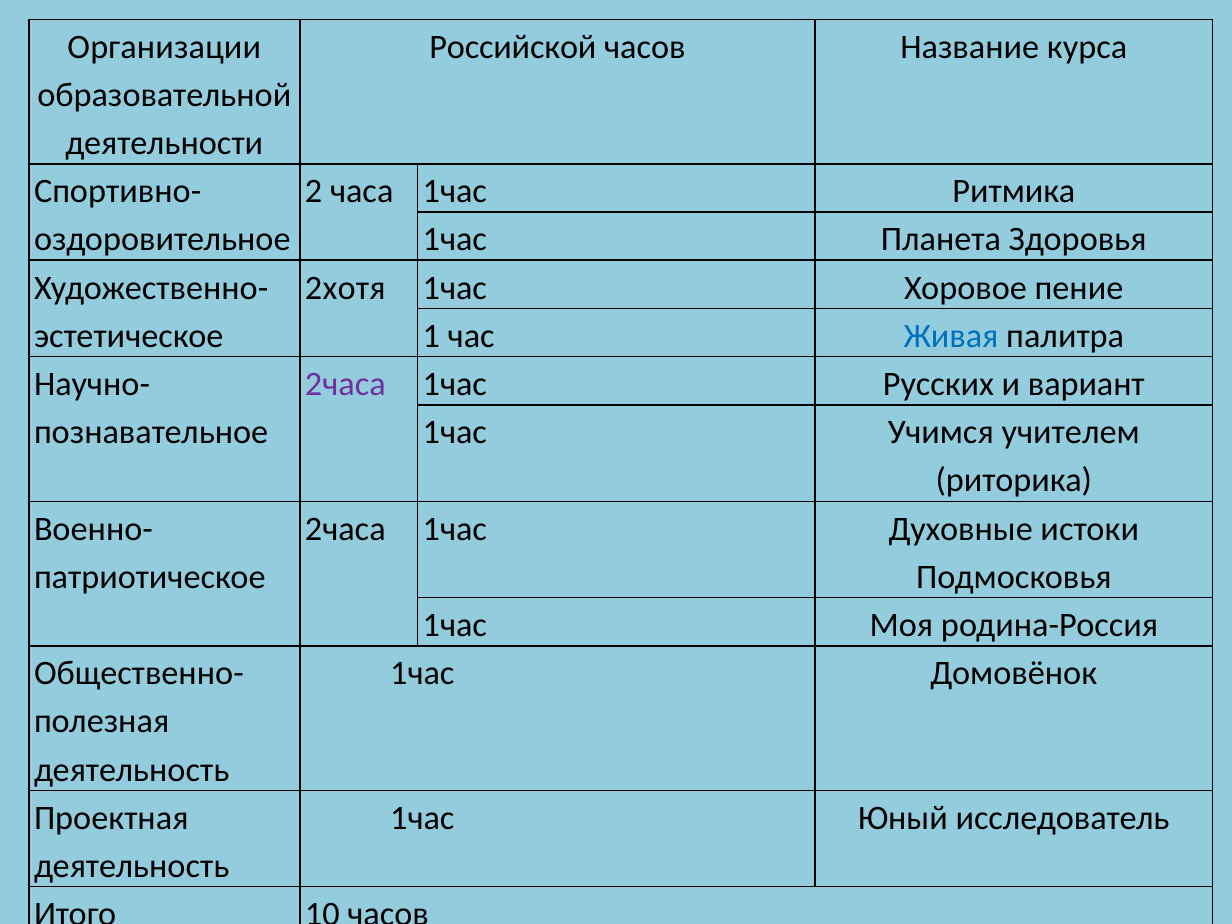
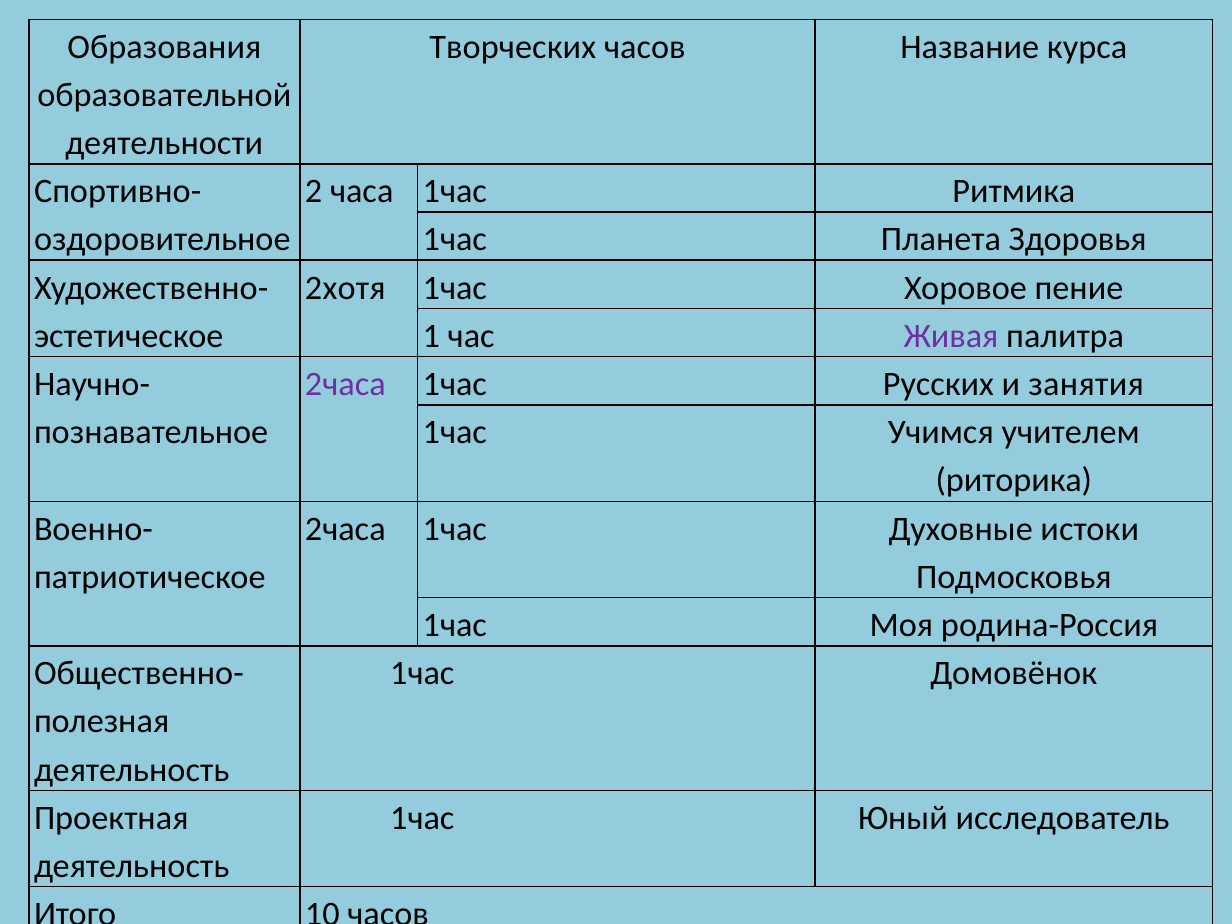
Организации: Организации -> Образования (164, 47)
Российской: Российской -> Творческих (513, 47)
Живая colour: blue -> purple (951, 336)
вариант: вариант -> занятия (1086, 384)
